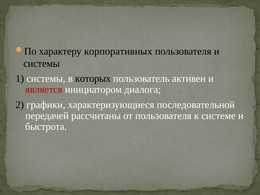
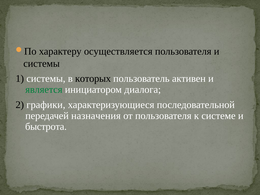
корпоративных: корпоративных -> осуществляется (118, 51)
является colour: red -> green (44, 90)
рассчитаны: рассчитаны -> назначения (96, 116)
